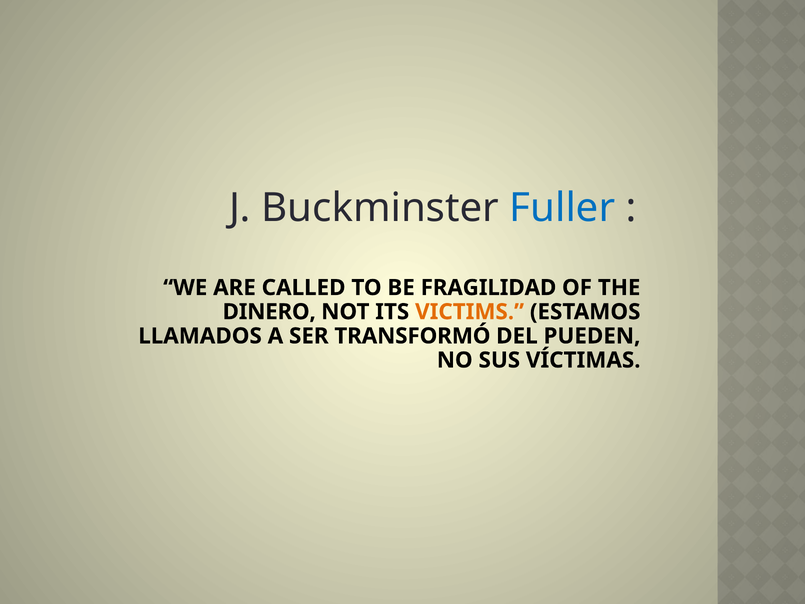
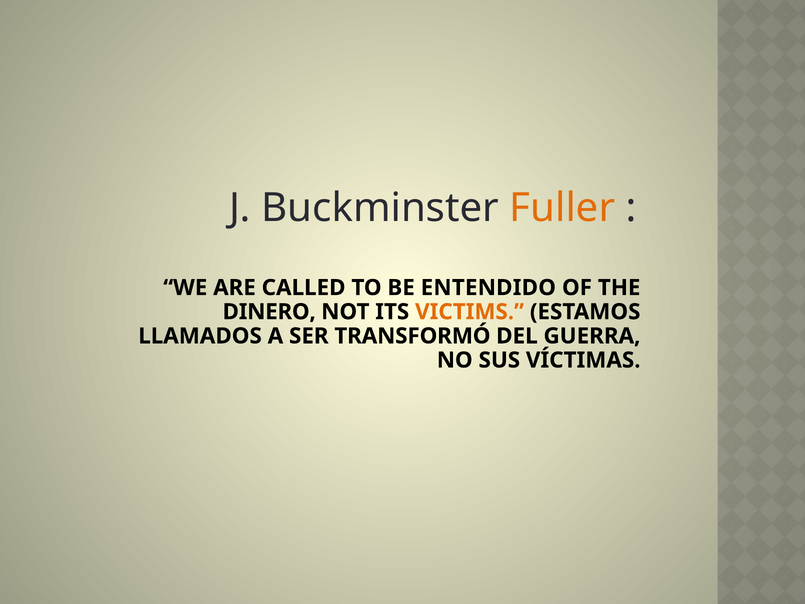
Fuller colour: blue -> orange (562, 208)
FRAGILIDAD: FRAGILIDAD -> ENTENDIDO (488, 288)
PUEDEN: PUEDEN -> GUERRA (592, 336)
